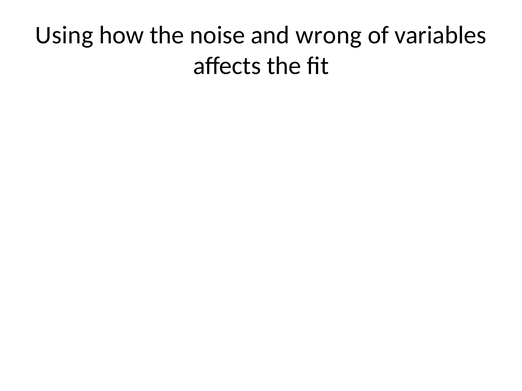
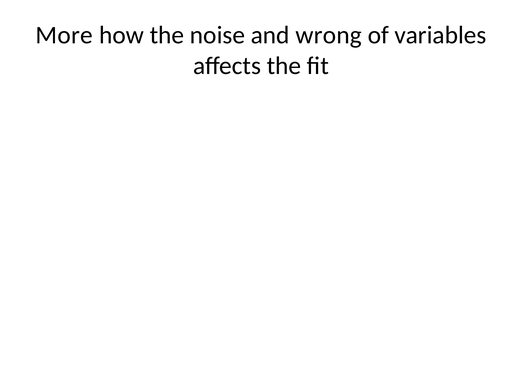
Using: Using -> More (64, 35)
